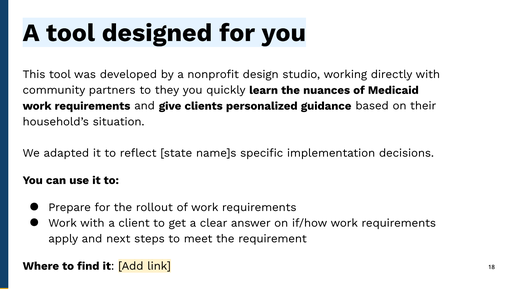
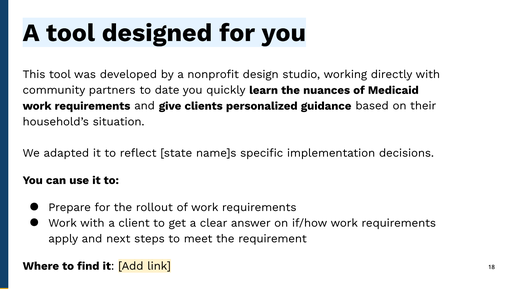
they: they -> date (167, 90)
